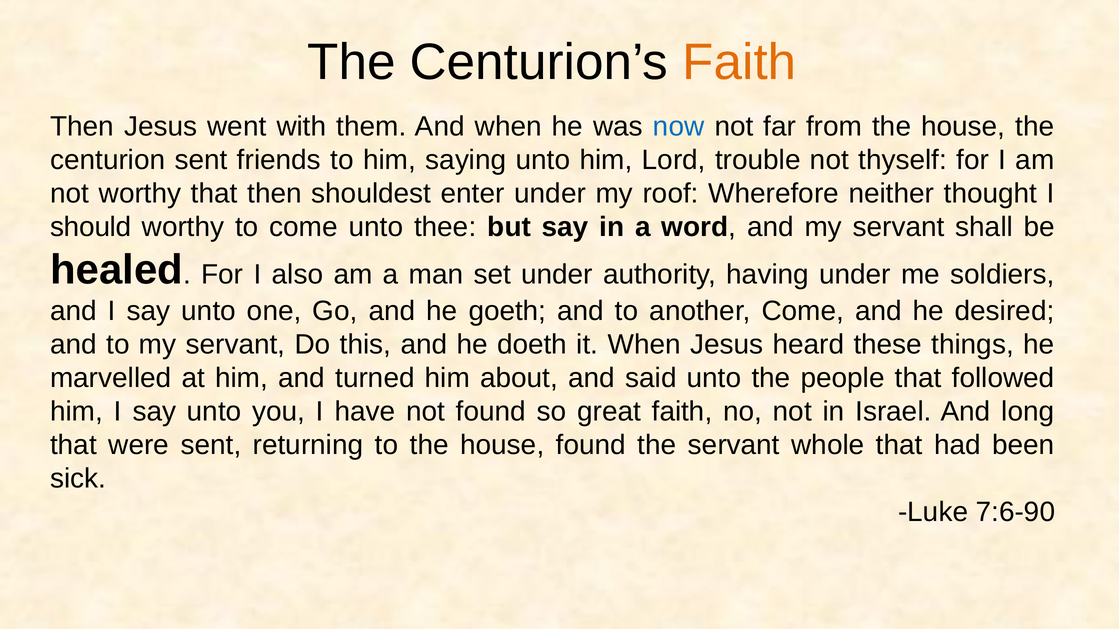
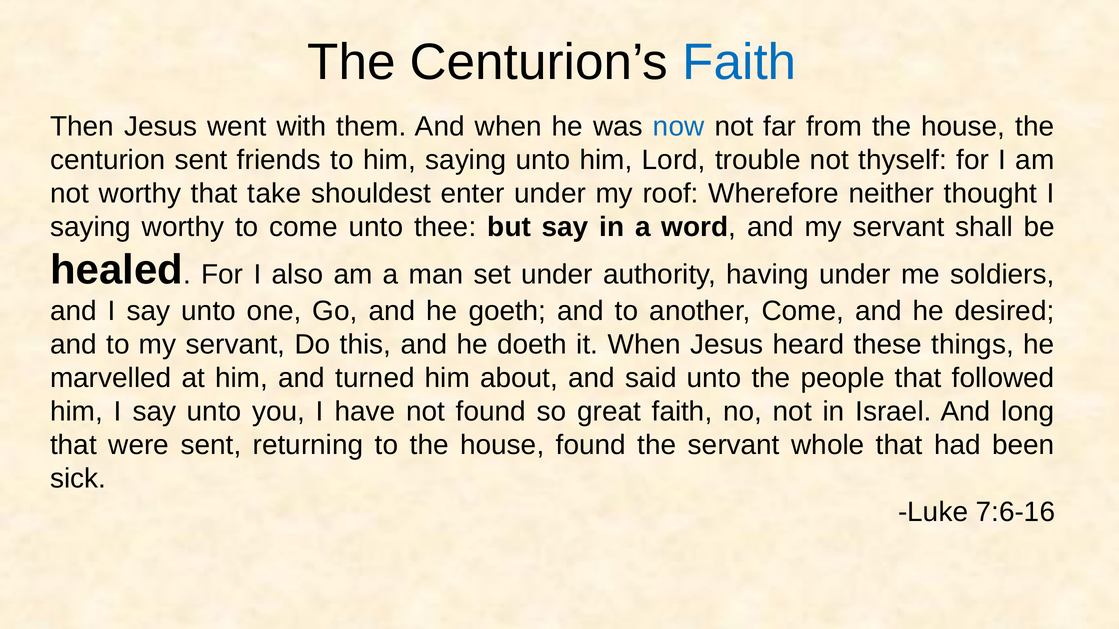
Faith colour: orange -> blue (739, 62)
that then: then -> take (274, 194)
should: should -> saying (91, 227)
7:6-90: 7:6-90 -> 7:6-16 (1015, 513)
